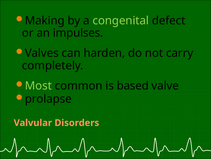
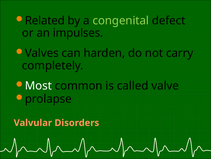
Making: Making -> Related (45, 20)
Most colour: light green -> white (38, 85)
based: based -> called (133, 85)
